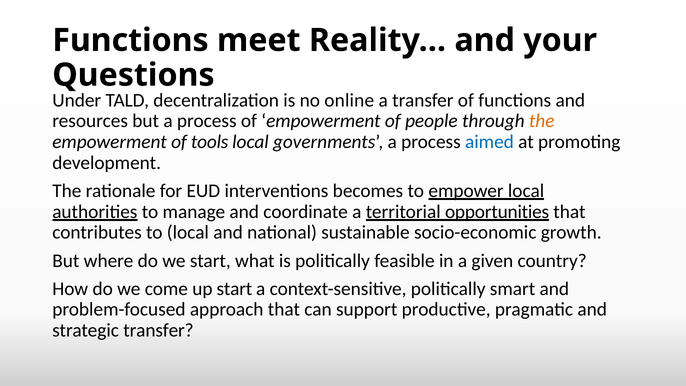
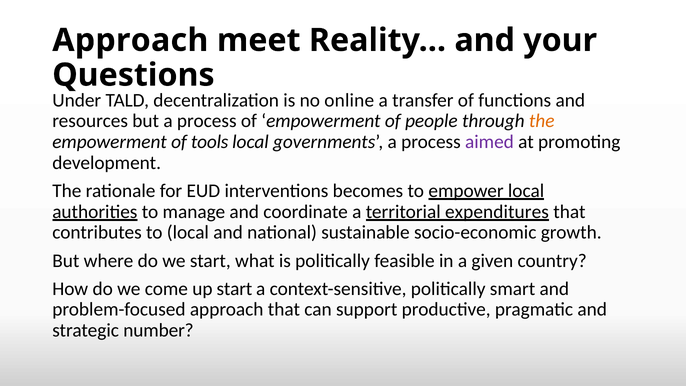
Functions: Functions -> Approach (130, 40)
aimed colour: blue -> purple (489, 142)
opportunities: opportunities -> expenditures (497, 212)
strategic transfer: transfer -> number (158, 330)
